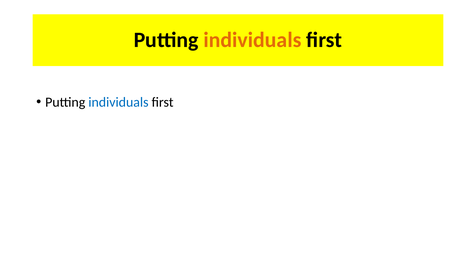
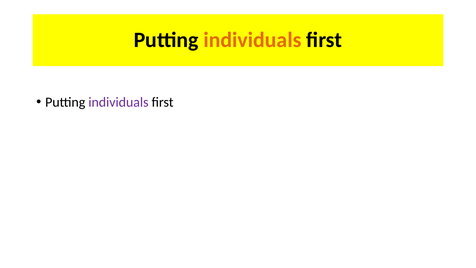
individuals colour: blue -> purple (118, 102)
